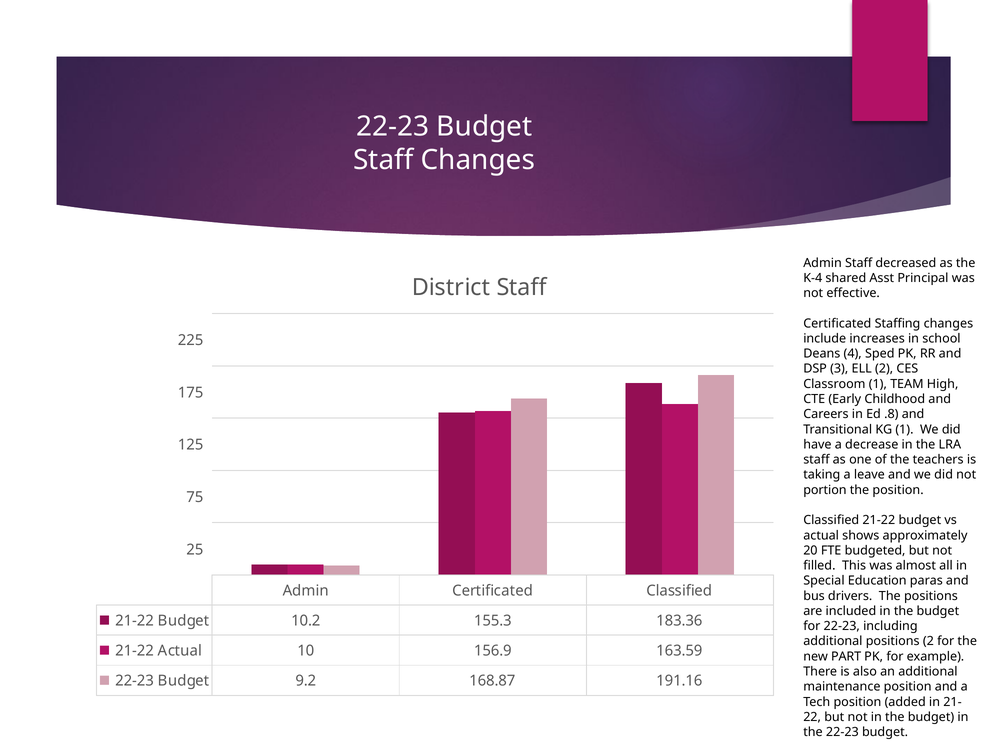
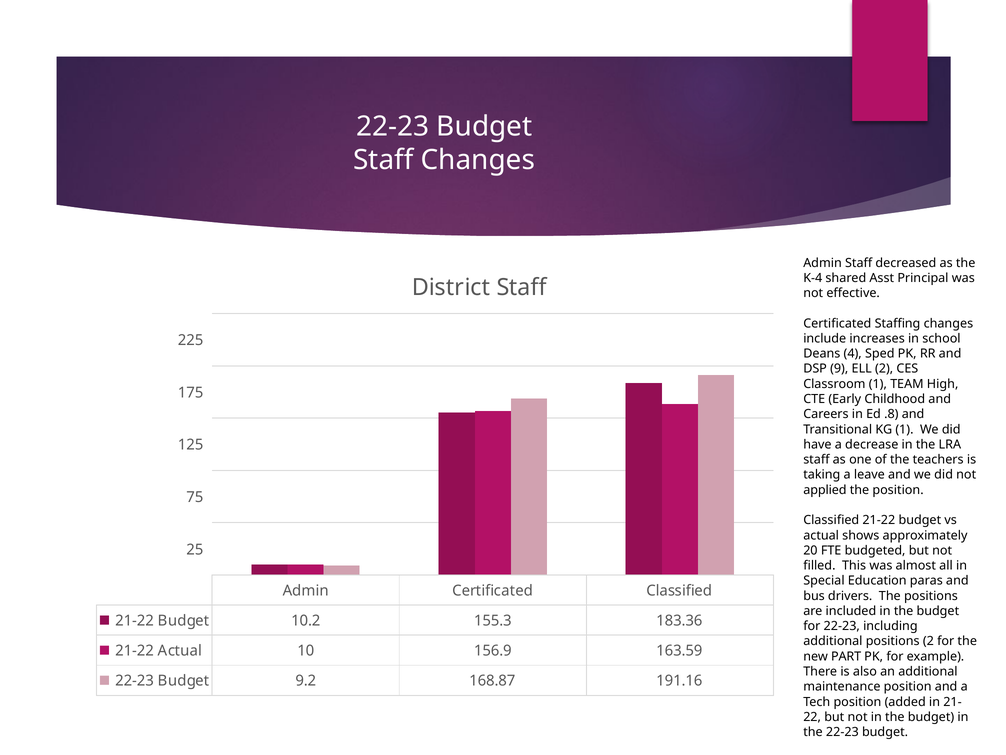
3: 3 -> 9 (839, 369)
portion: portion -> applied (825, 490)
